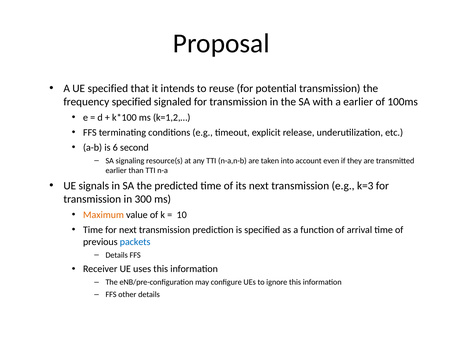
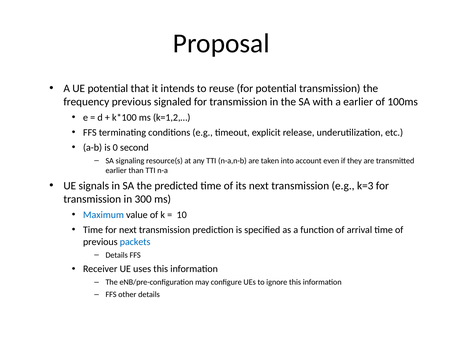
UE specified: specified -> potential (108, 88)
frequency specified: specified -> previous (132, 102)
6: 6 -> 0 (115, 147)
Maximum colour: orange -> blue (104, 215)
